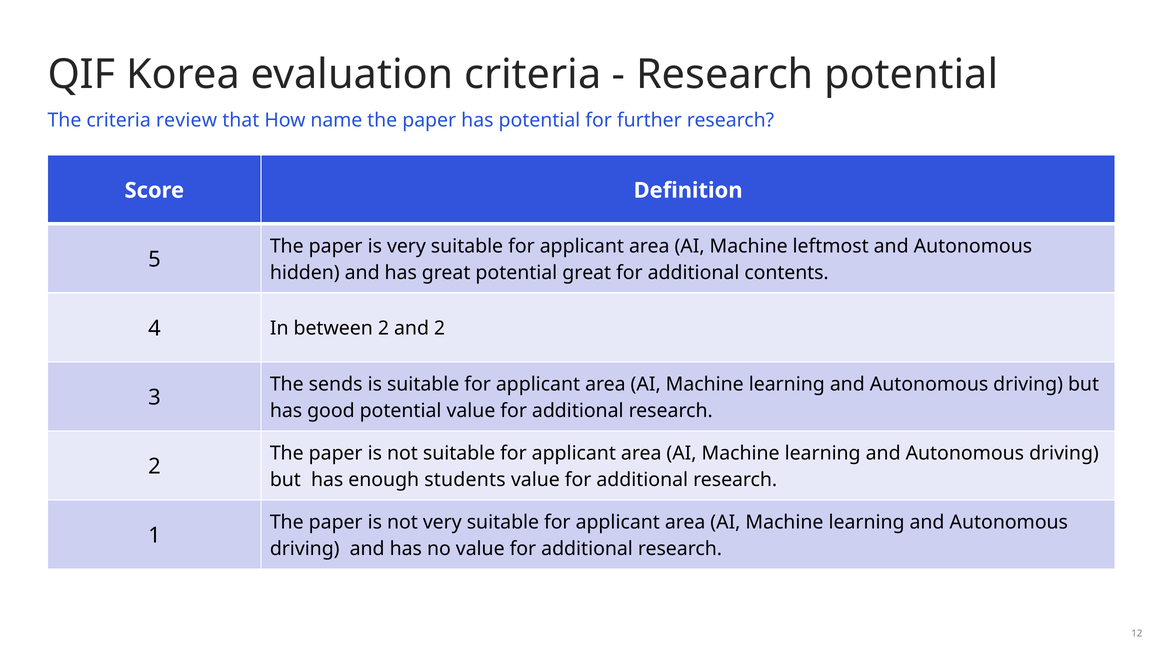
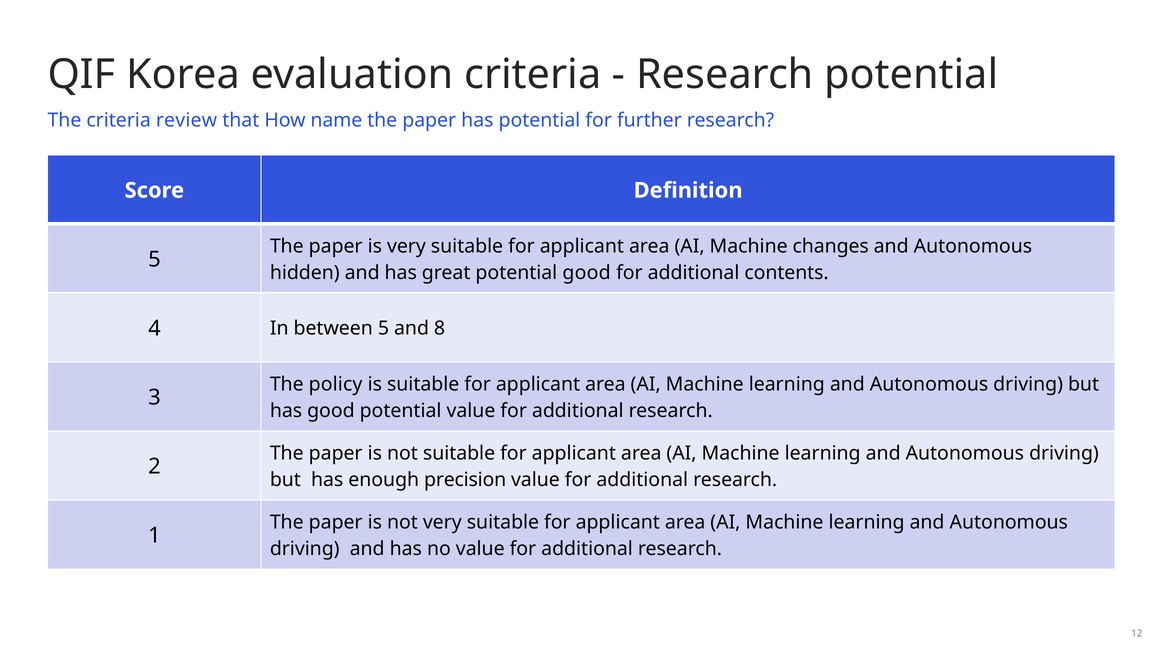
leftmost: leftmost -> changes (831, 246)
potential great: great -> good (587, 273)
between 2: 2 -> 5 (383, 328)
and 2: 2 -> 8 (440, 328)
sends: sends -> policy (336, 384)
students: students -> precision (465, 480)
